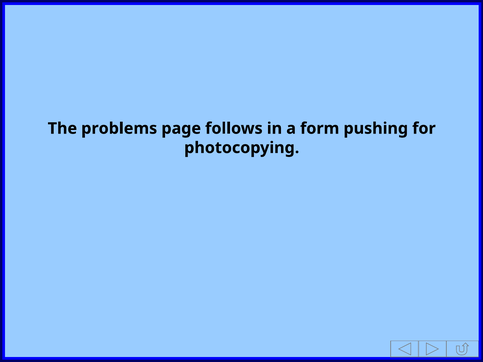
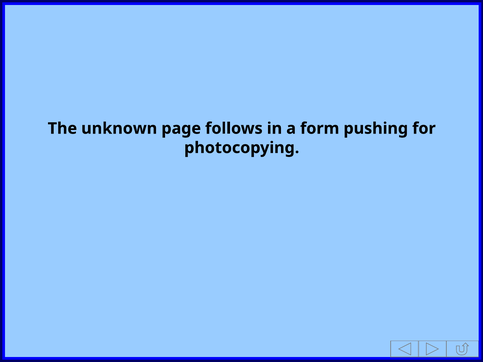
problems: problems -> unknown (119, 129)
